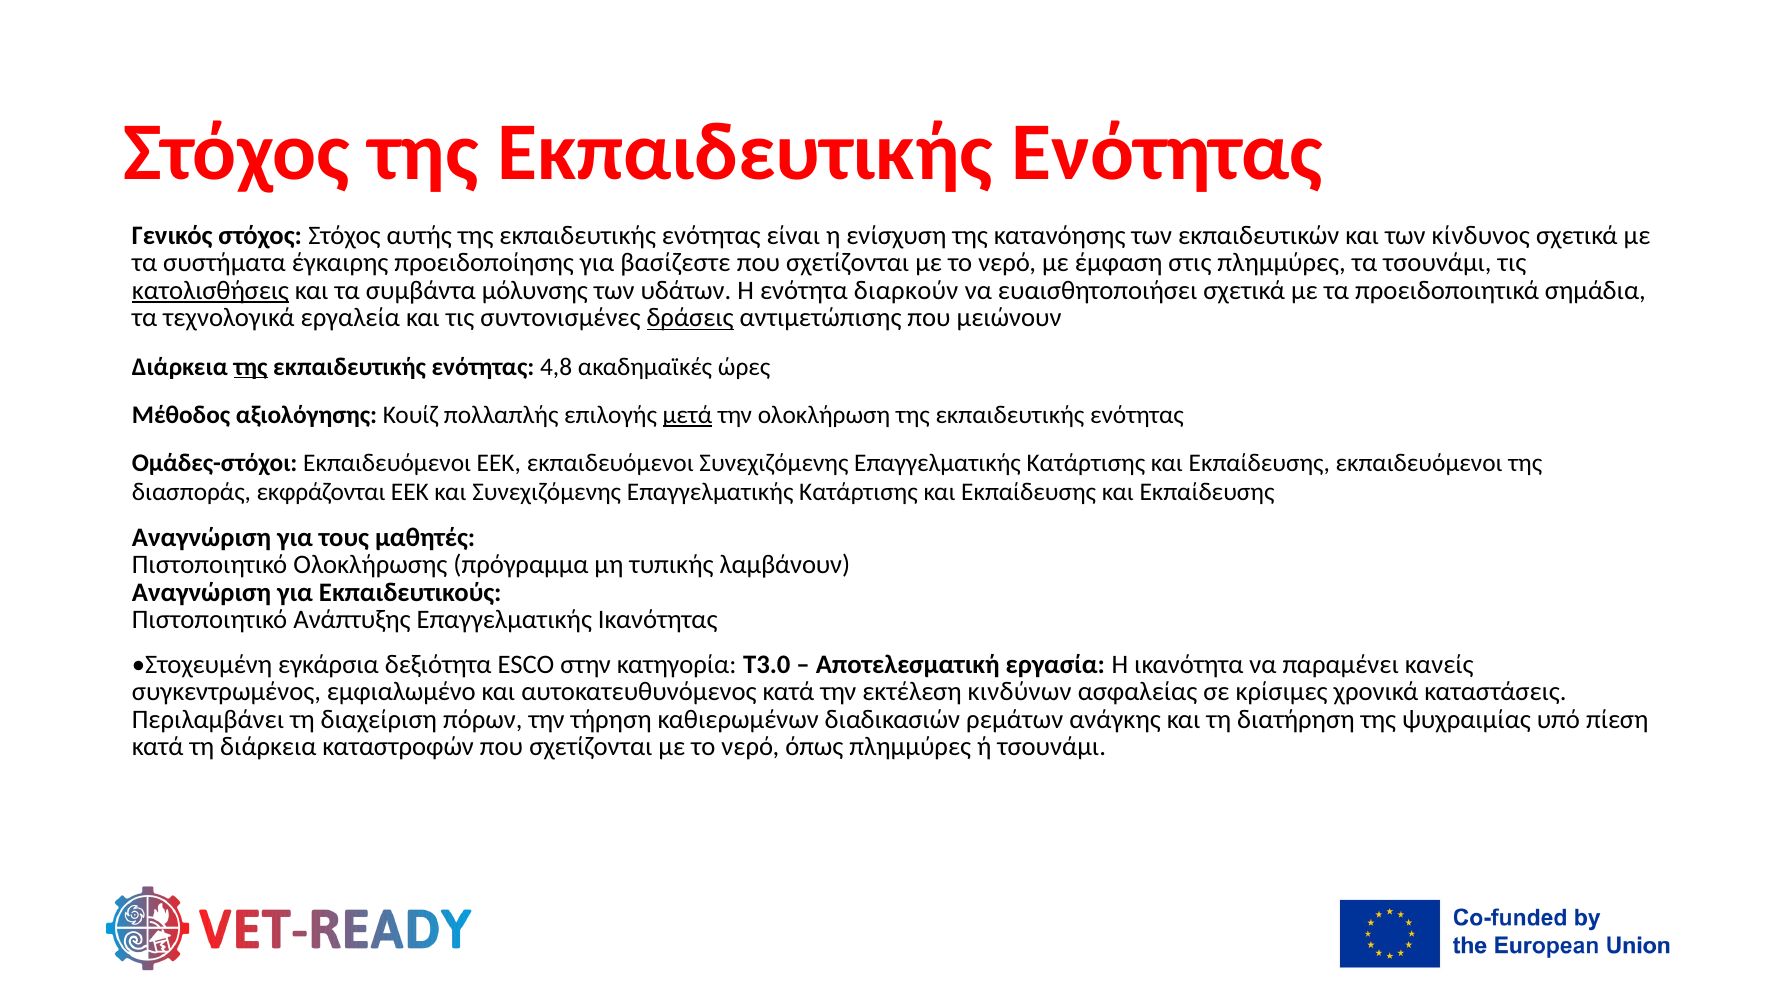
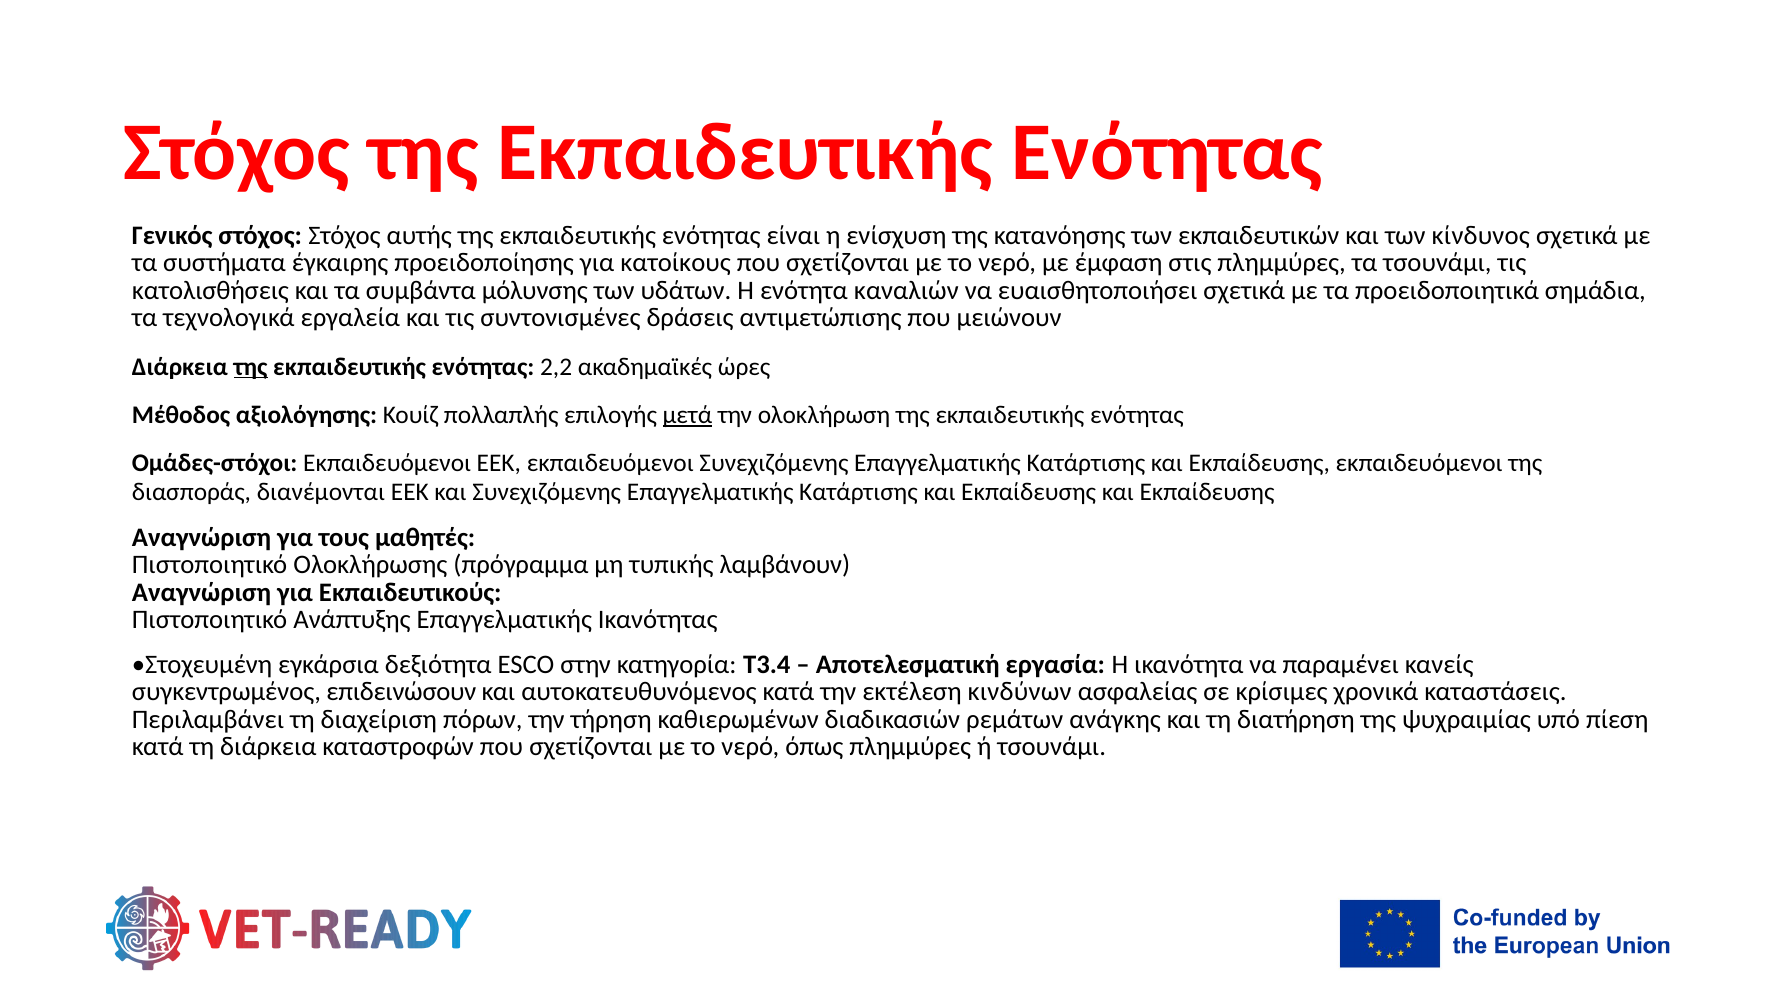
βασίζεστε: βασίζεστε -> κατοίκους (676, 263)
κατολισθήσεις underline: present -> none (210, 290)
διαρκούν: διαρκούν -> καναλιών (906, 290)
δράσεις underline: present -> none (690, 318)
4,8: 4,8 -> 2,2 (556, 367)
εκφράζονται: εκφράζονται -> διανέμονται (321, 493)
T3.0: T3.0 -> T3.4 (767, 665)
εμφιαλωμένο: εμφιαλωμένο -> επιδεινώσουν (401, 692)
